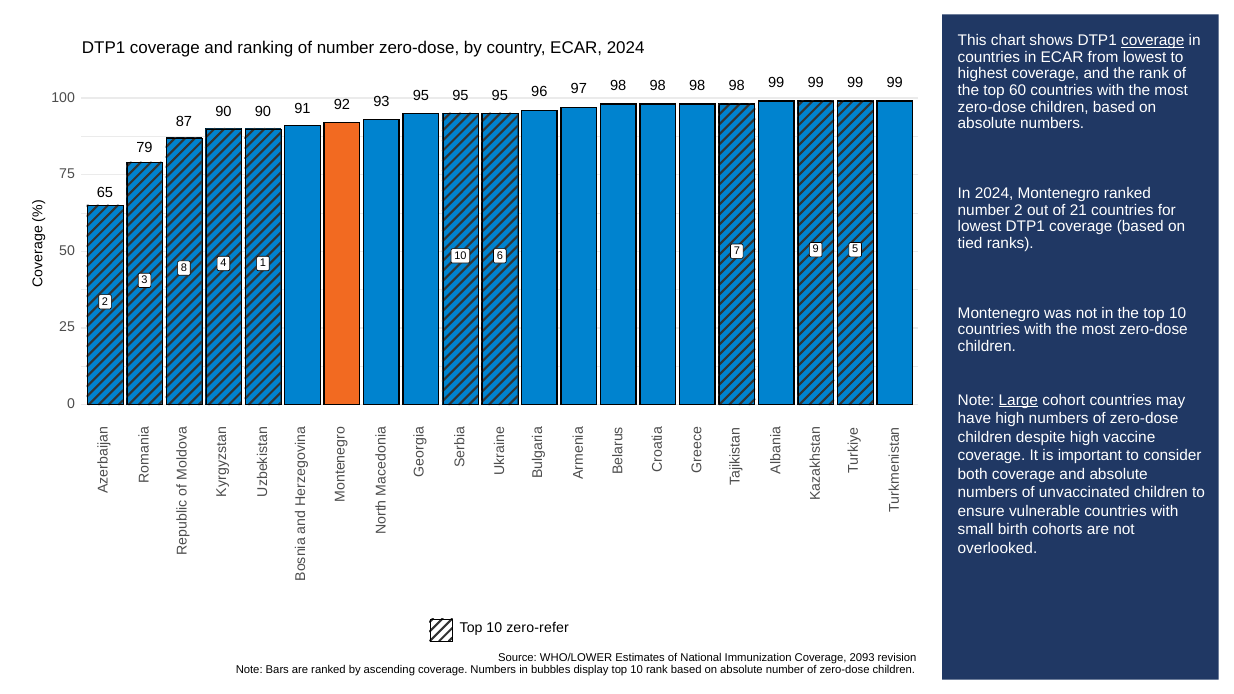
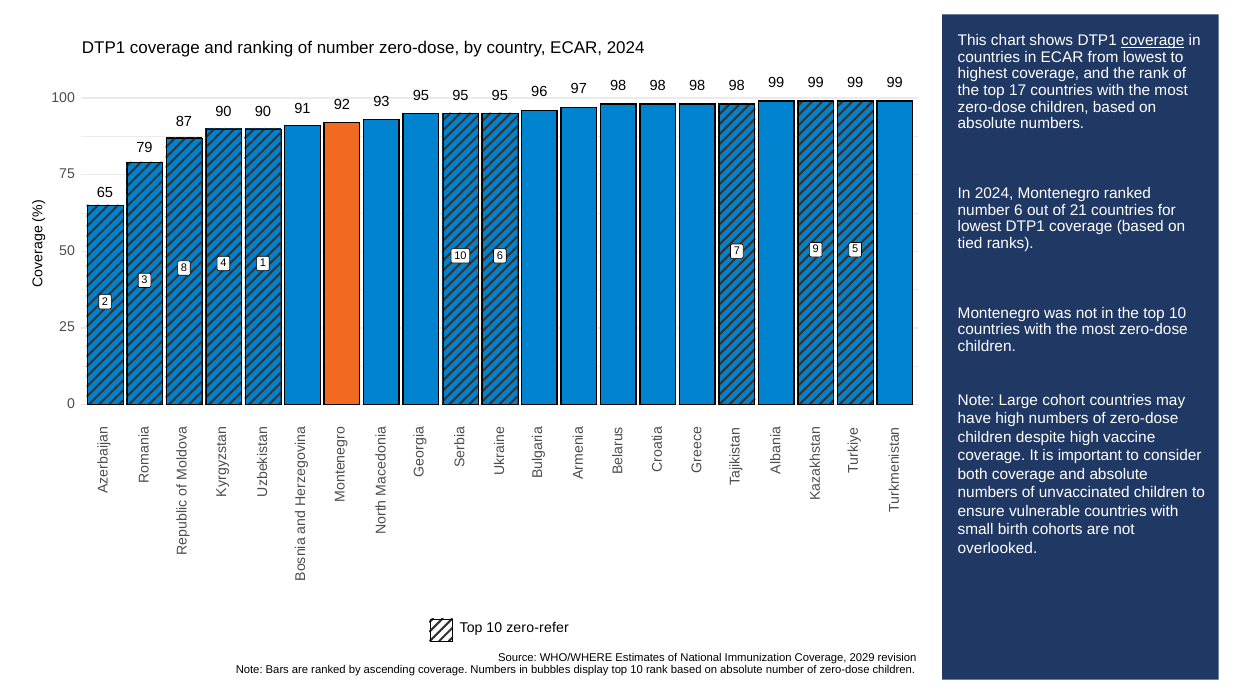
60: 60 -> 17 (1018, 91)
number 2: 2 -> 6 (1018, 210)
Large underline: present -> none (1018, 400)
WHO/LOWER: WHO/LOWER -> WHO/WHERE (576, 658)
2093: 2093 -> 2029 (862, 658)
